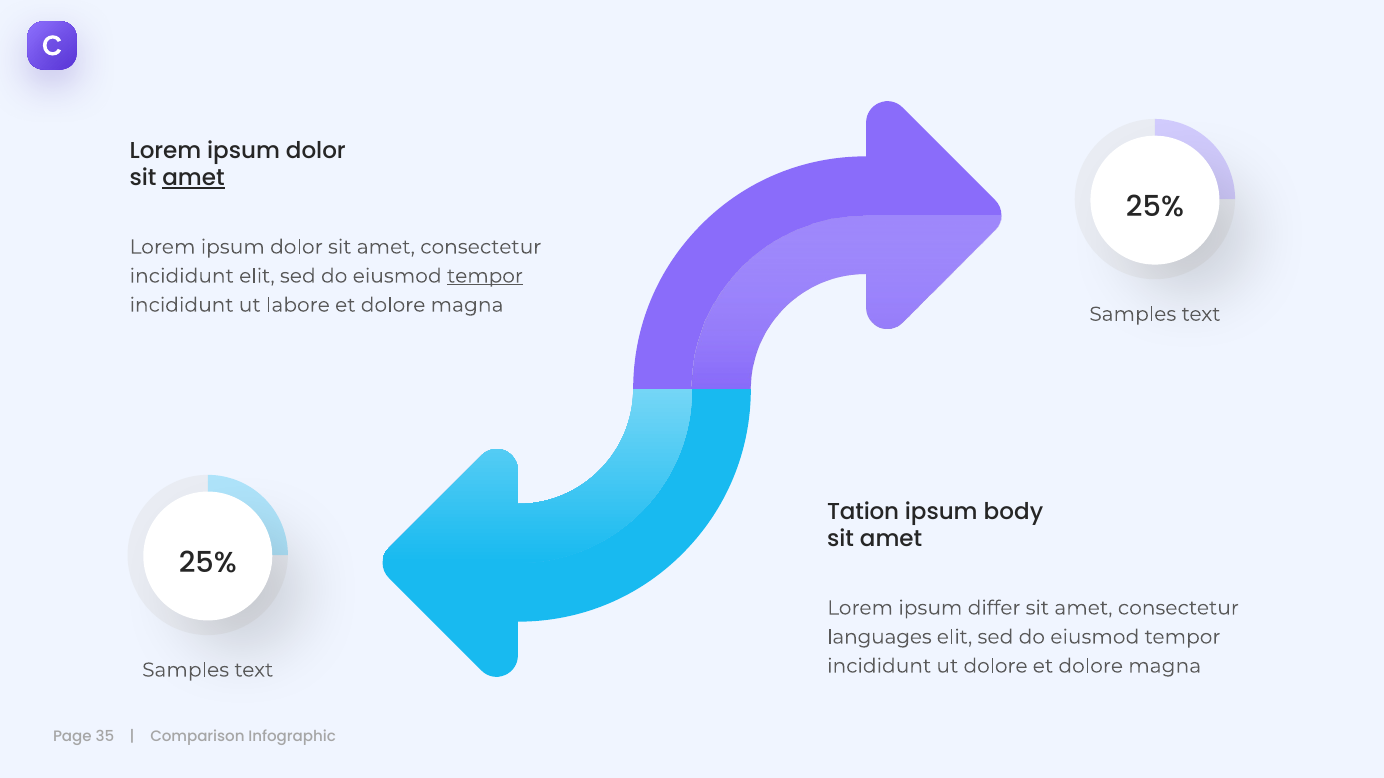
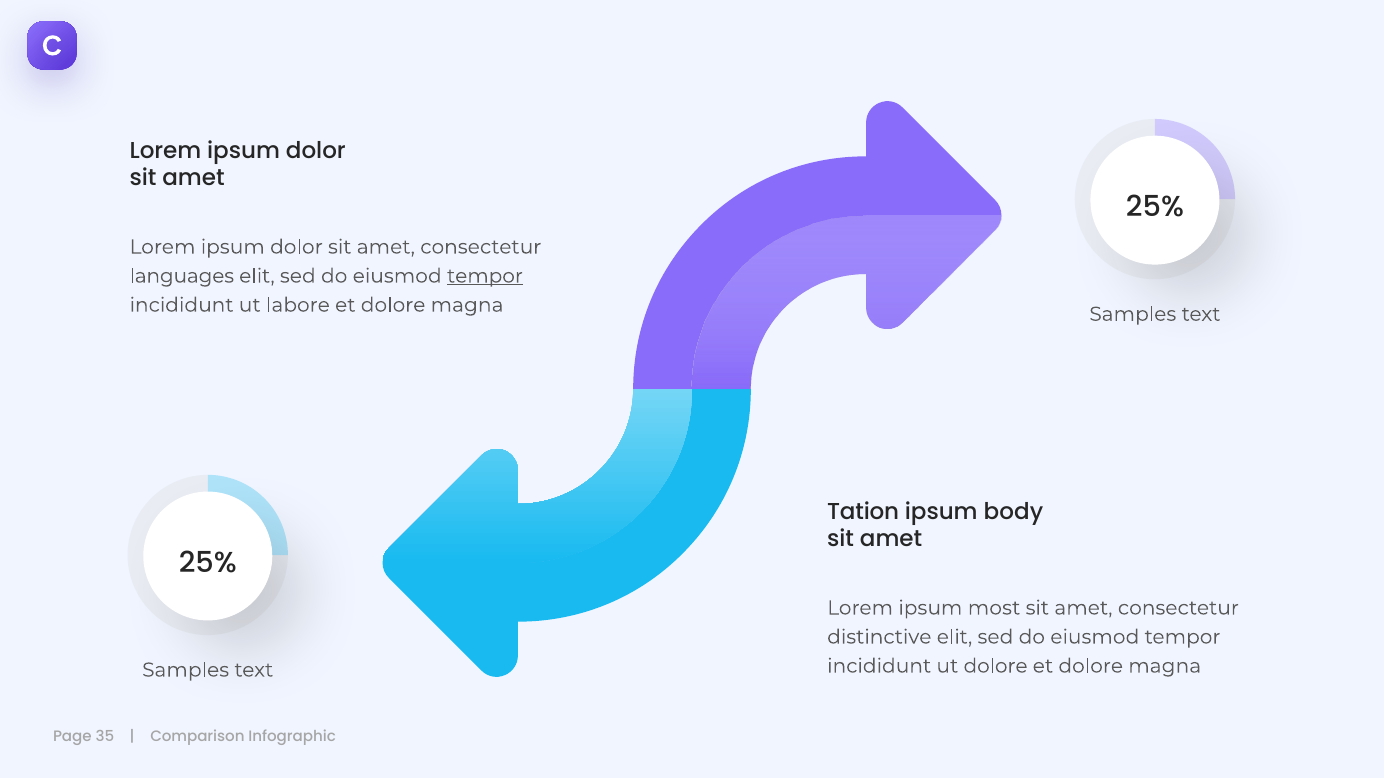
amet underline: present -> none (193, 178)
incididunt: incididunt -> languages (182, 276)
differ: differ -> most (994, 608)
languages: languages -> distinctive (879, 637)
